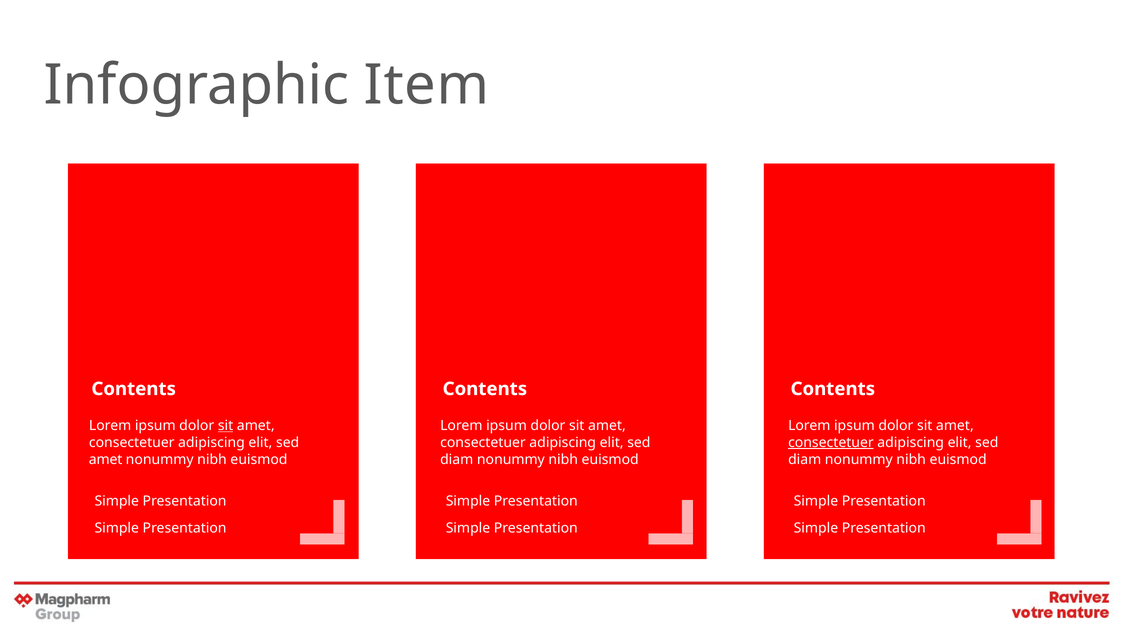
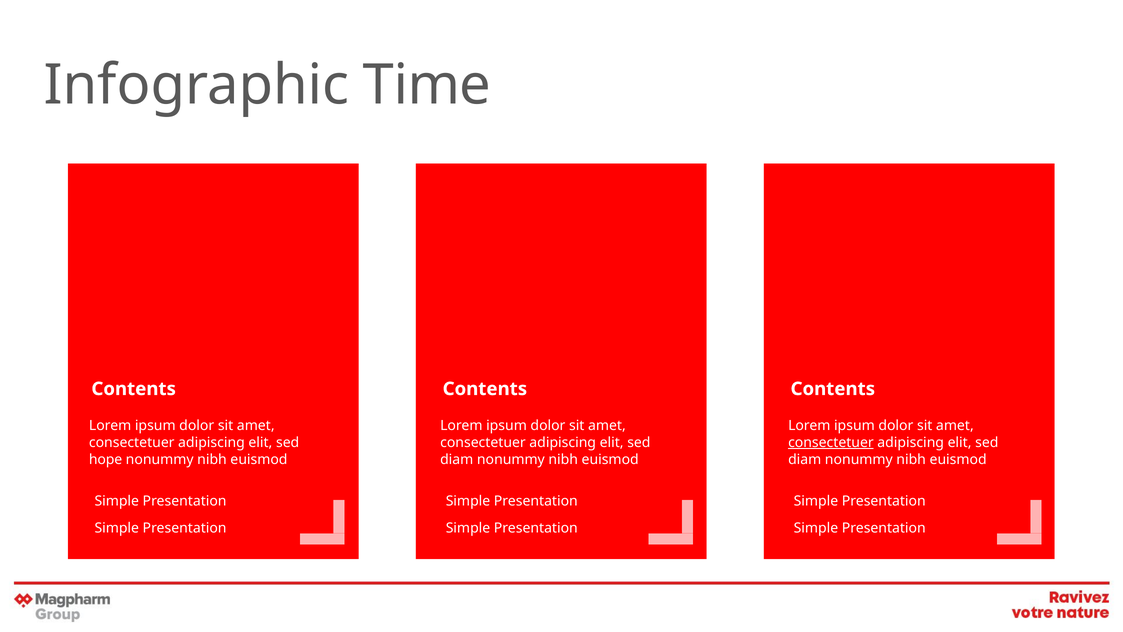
Item: Item -> Time (427, 85)
sit underline: present -> none (226, 425)
amet: amet -> hope (106, 459)
